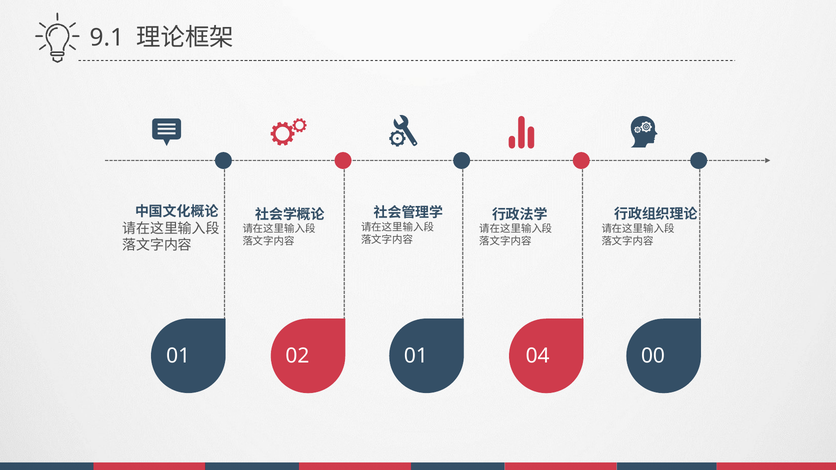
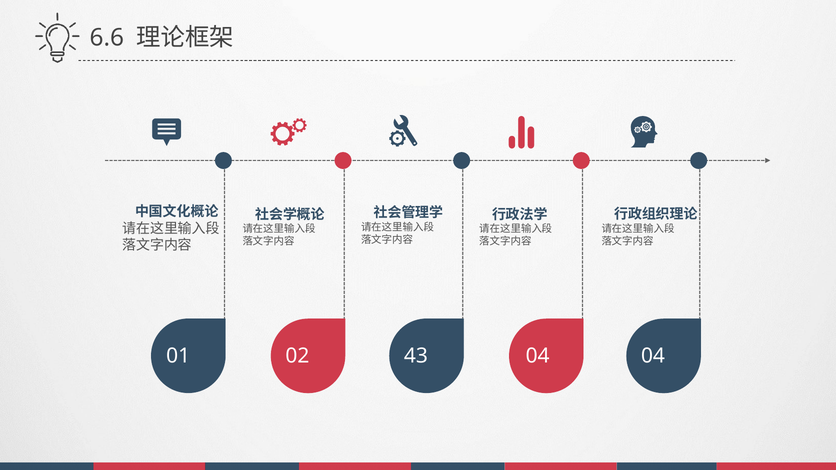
9.1: 9.1 -> 6.6 (107, 38)
02 01: 01 -> 43 (416, 356)
04 00: 00 -> 04 (653, 356)
